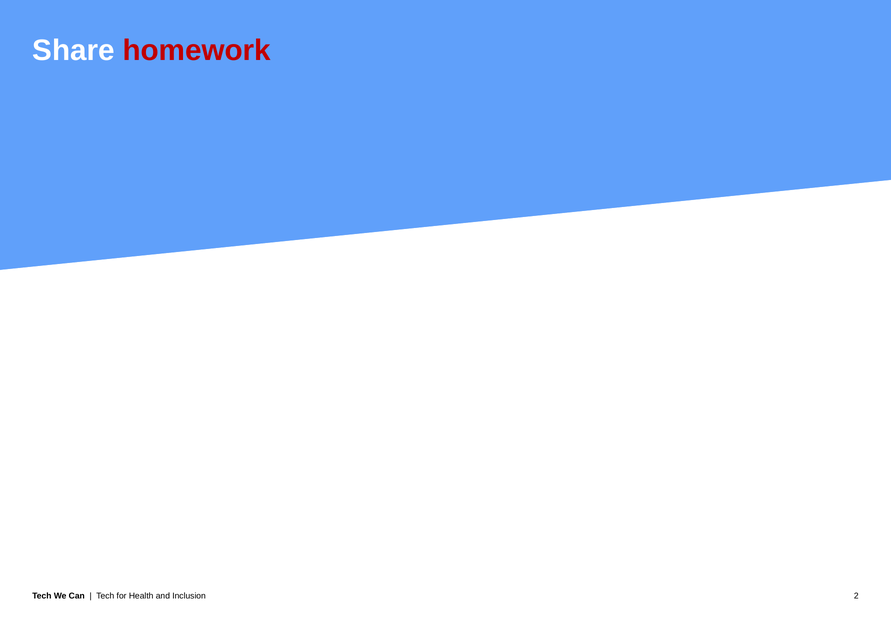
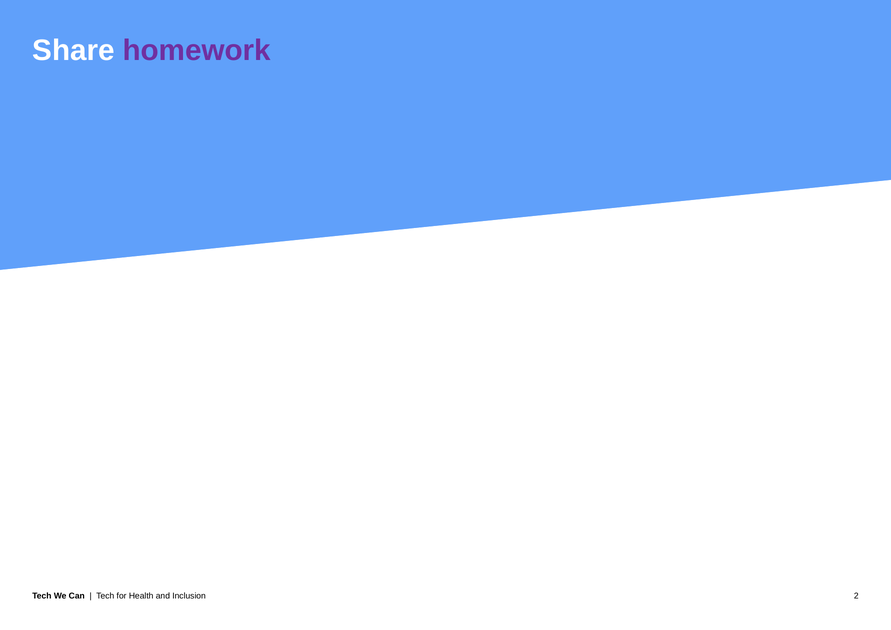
homework colour: red -> purple (197, 50)
